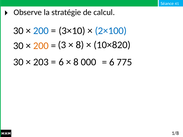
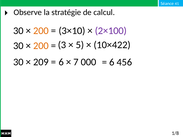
200 colour: blue -> orange (41, 31)
2×100 colour: blue -> purple (111, 31)
8: 8 -> 5 (80, 45)
10×820: 10×820 -> 10×422 (112, 45)
203: 203 -> 209 (41, 62)
8: 8 -> 7 (76, 62)
775: 775 -> 456 (124, 62)
